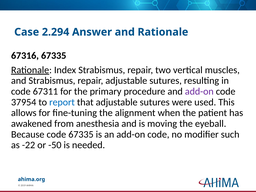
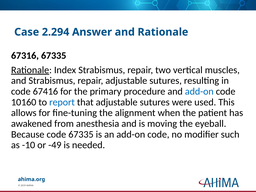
67311: 67311 -> 67416 (45, 91)
add-on colour: purple -> blue (199, 91)
37954: 37954 -> 10160 (24, 102)
-22: -22 -> -10 (29, 145)
-50: -50 -> -49 (55, 145)
